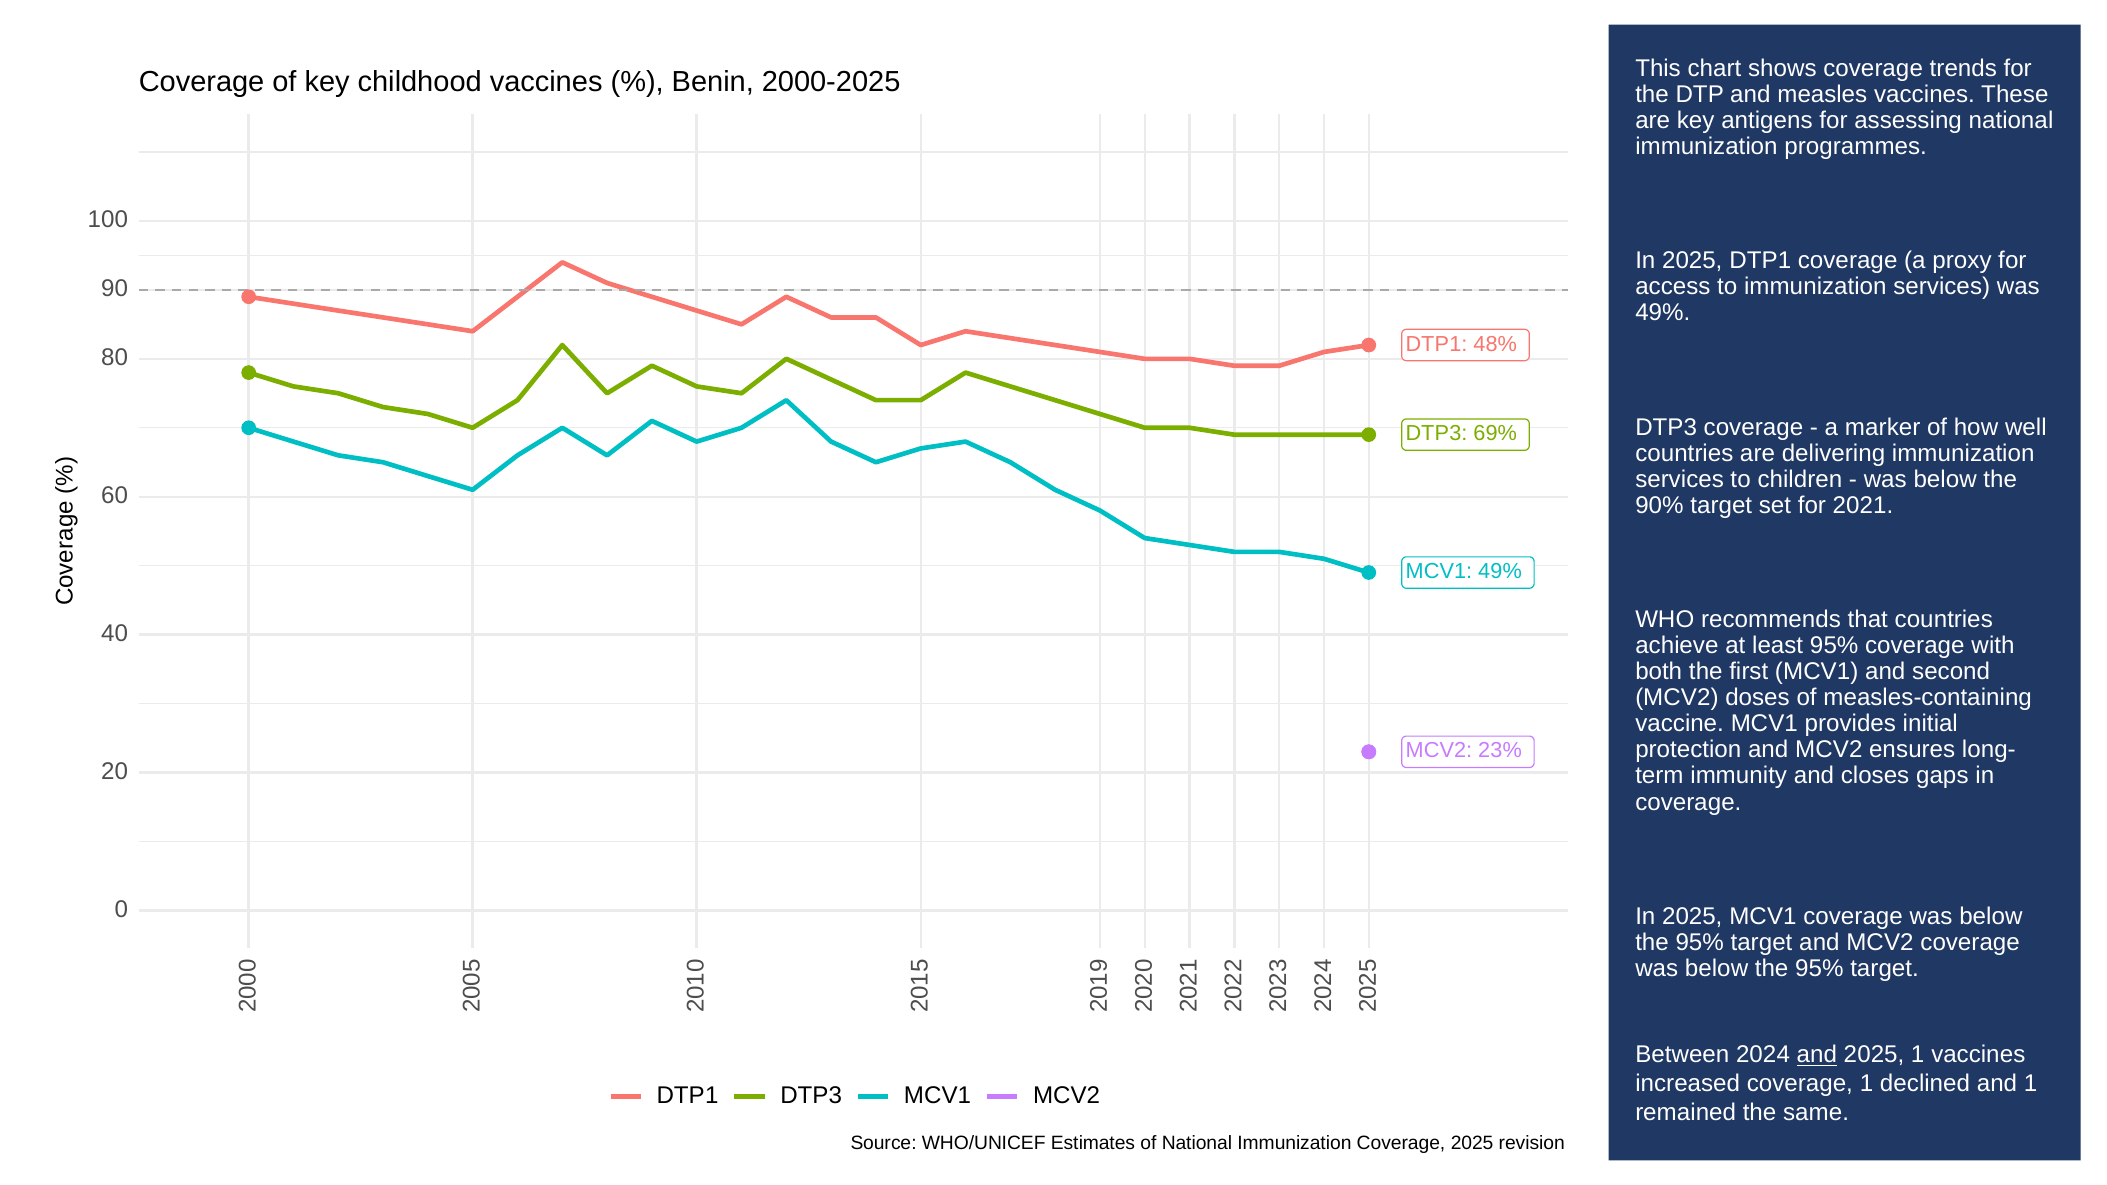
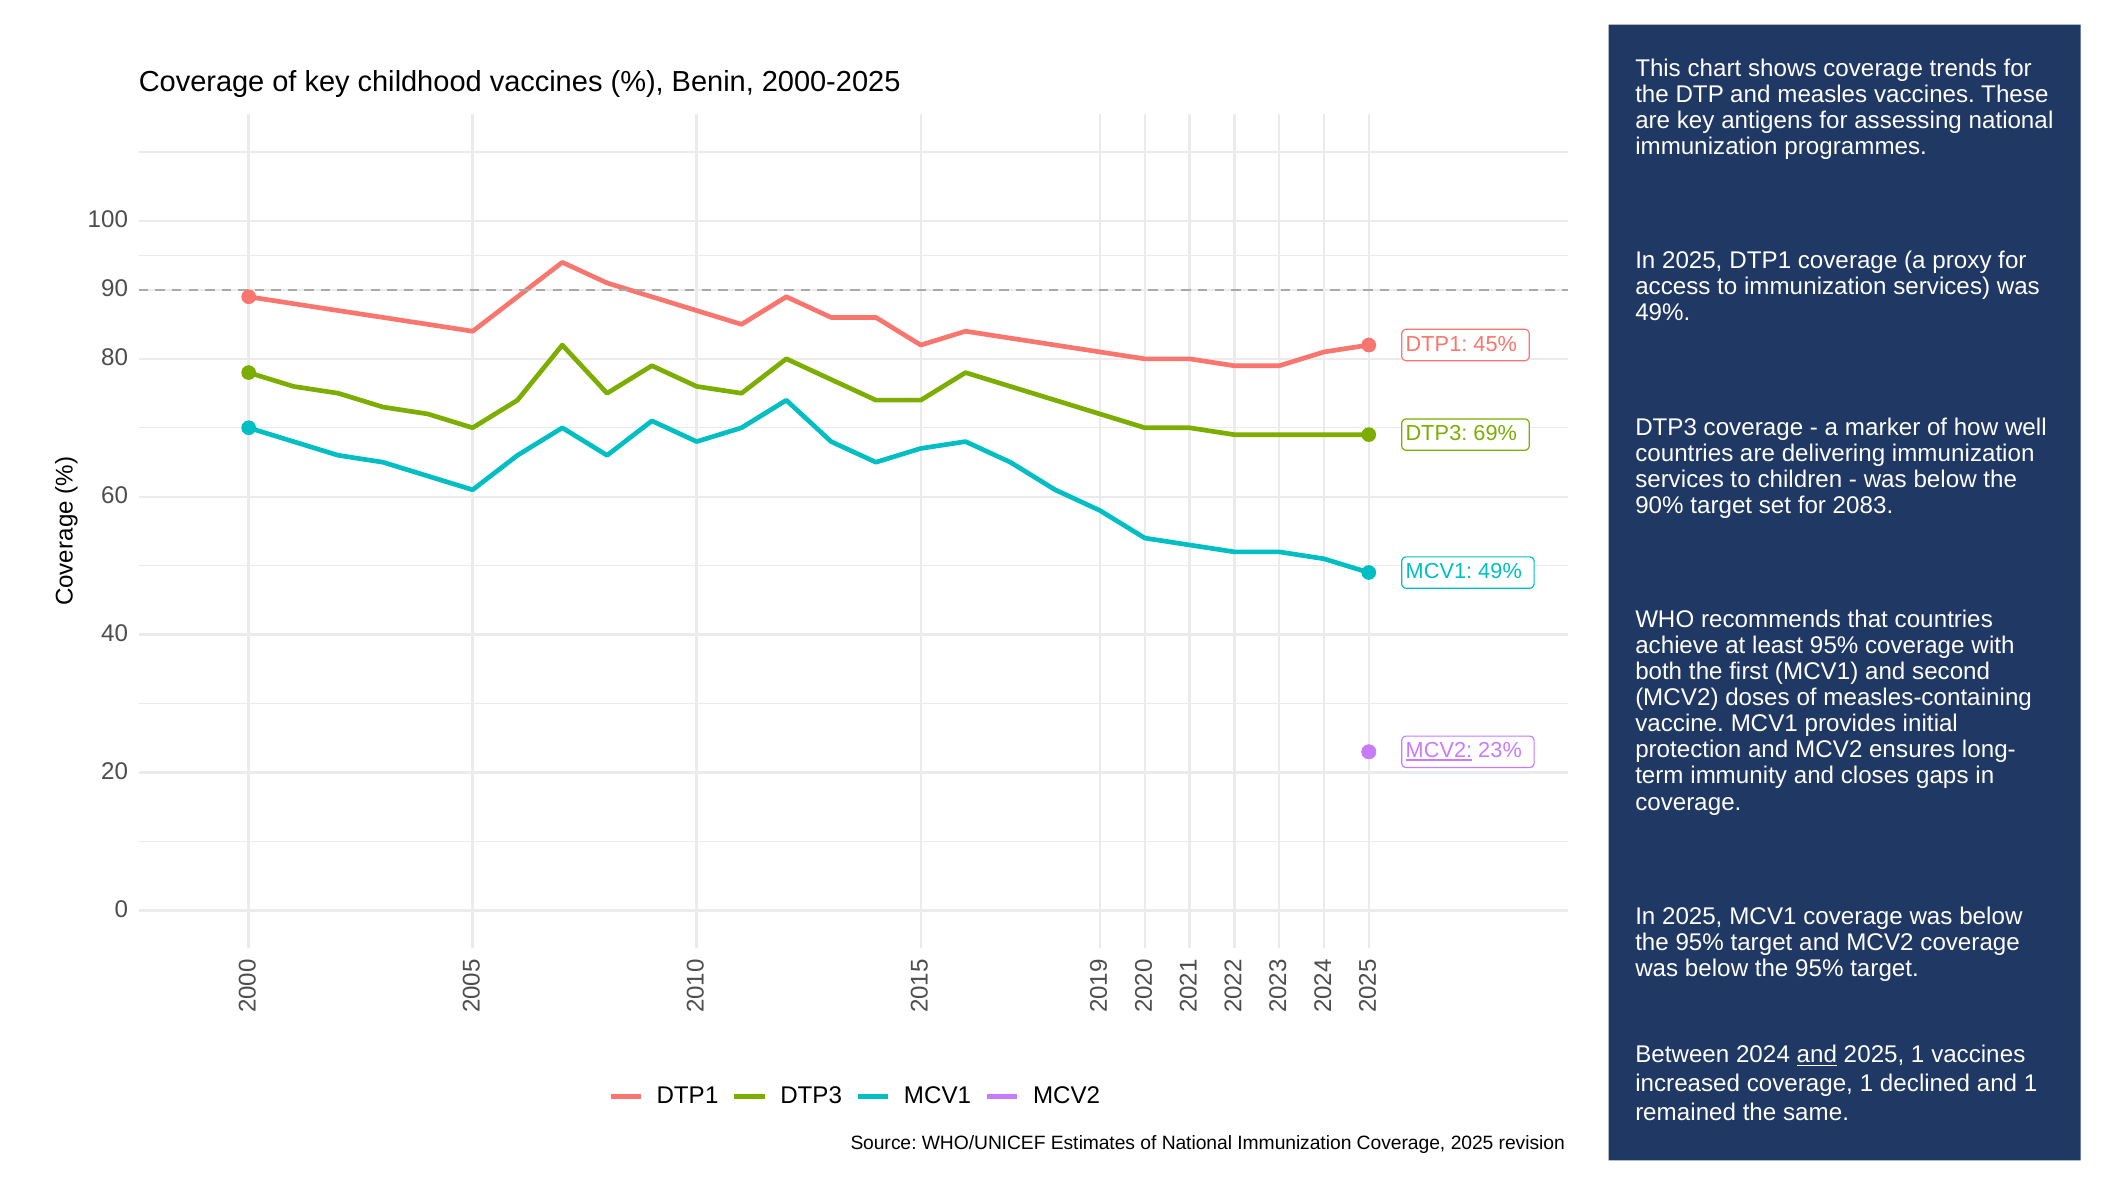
48%: 48% -> 45% (1495, 344)
2021: 2021 -> 2083 (1863, 505)
MCV2 underline: none -> present (1439, 751)
